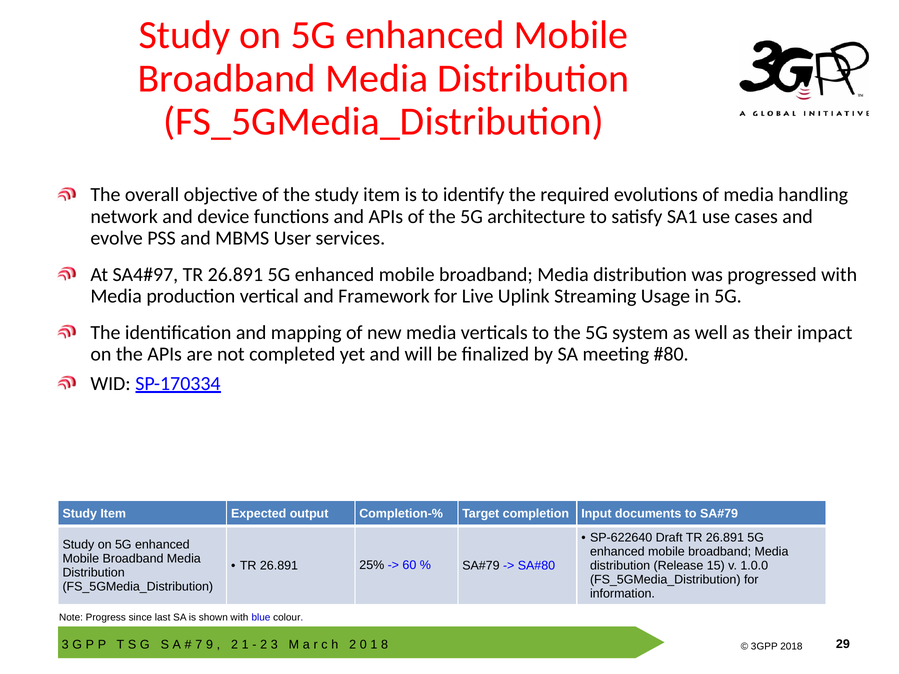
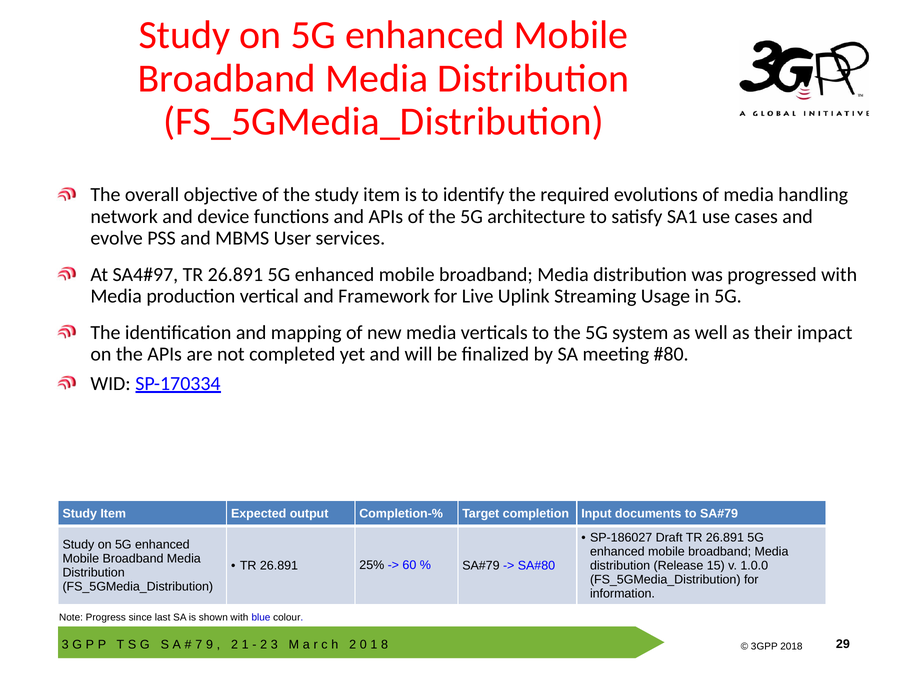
SP-622640: SP-622640 -> SP-186027 (621, 538)
